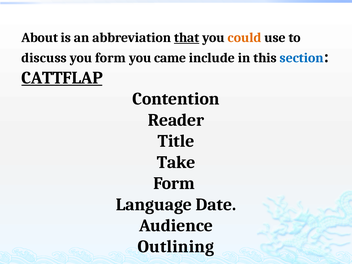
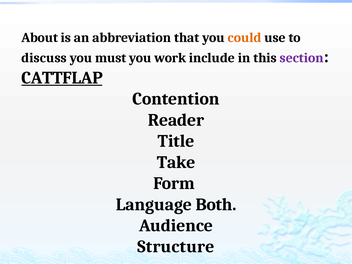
that underline: present -> none (187, 38)
you form: form -> must (111, 58)
came: came -> work (170, 58)
section colour: blue -> purple (302, 58)
Date: Date -> Both (216, 204)
Outlining: Outlining -> Structure (176, 247)
